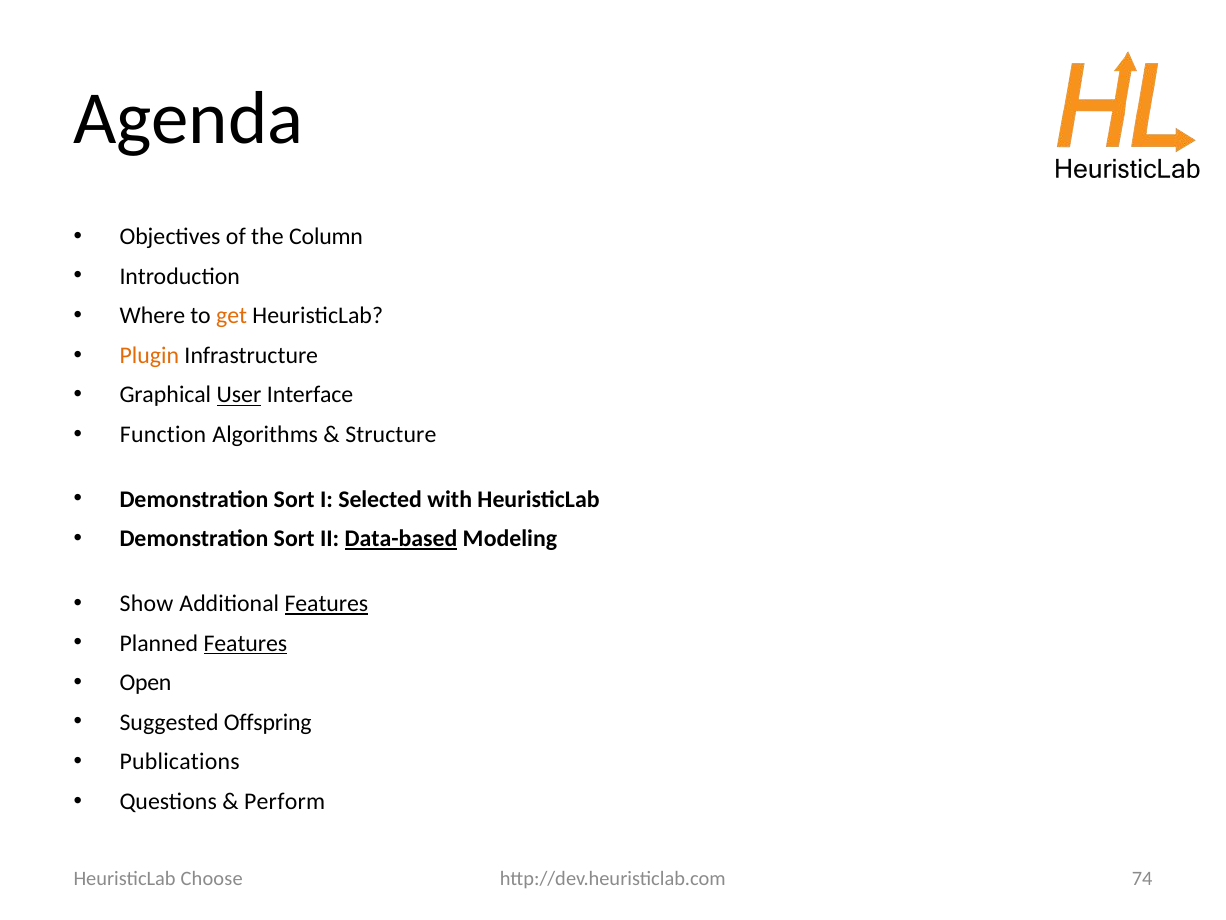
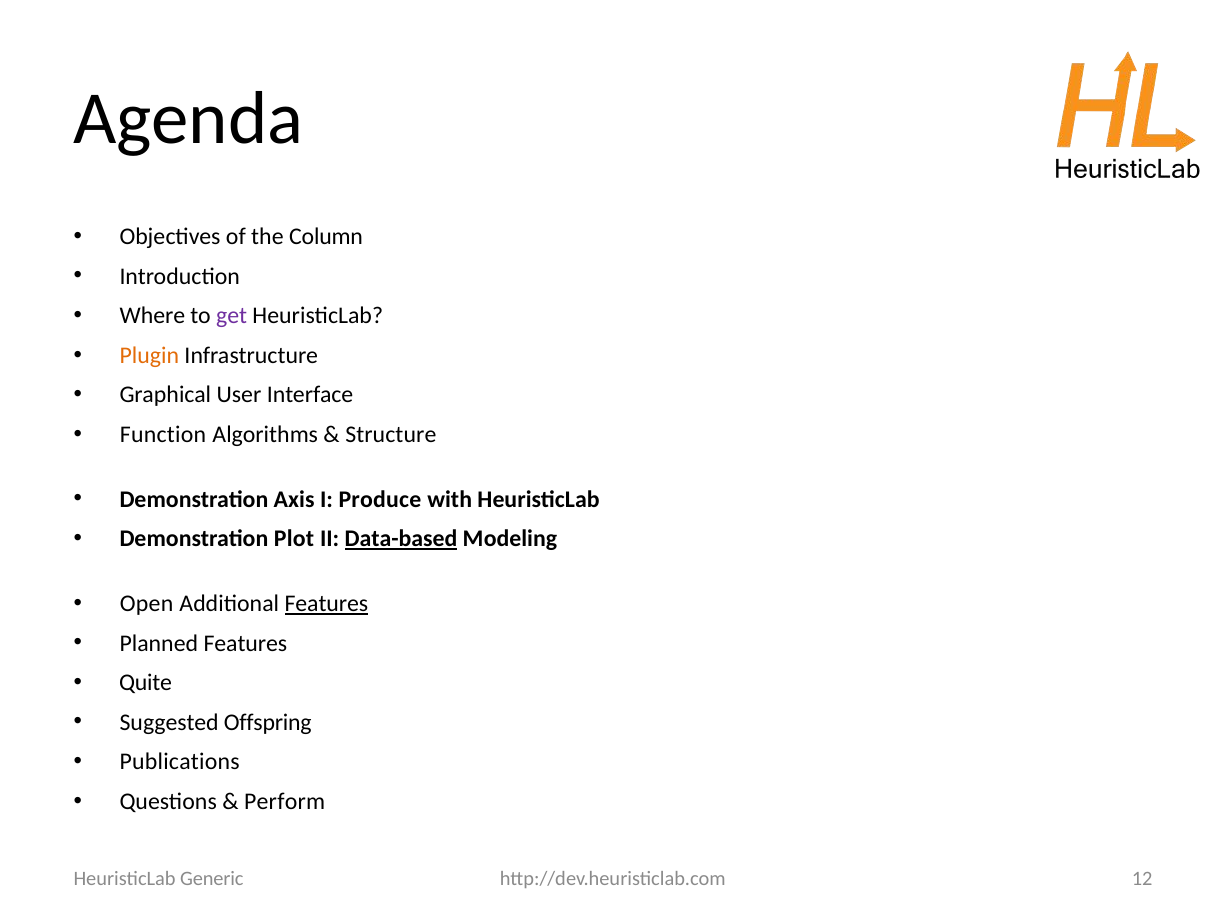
get colour: orange -> purple (232, 316)
User underline: present -> none (239, 395)
Sort: Sort -> Axis (294, 499)
Selected: Selected -> Produce (380, 499)
Sort: Sort -> Plot (294, 539)
Show: Show -> Open (147, 603)
Features underline: present -> none (245, 643)
Open: Open -> Quite (146, 682)
74: 74 -> 12 (1142, 878)
Choose: Choose -> Generic (212, 878)
